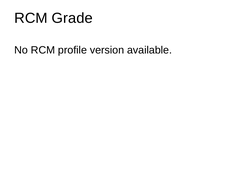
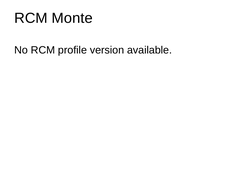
Grade: Grade -> Monte (72, 18)
